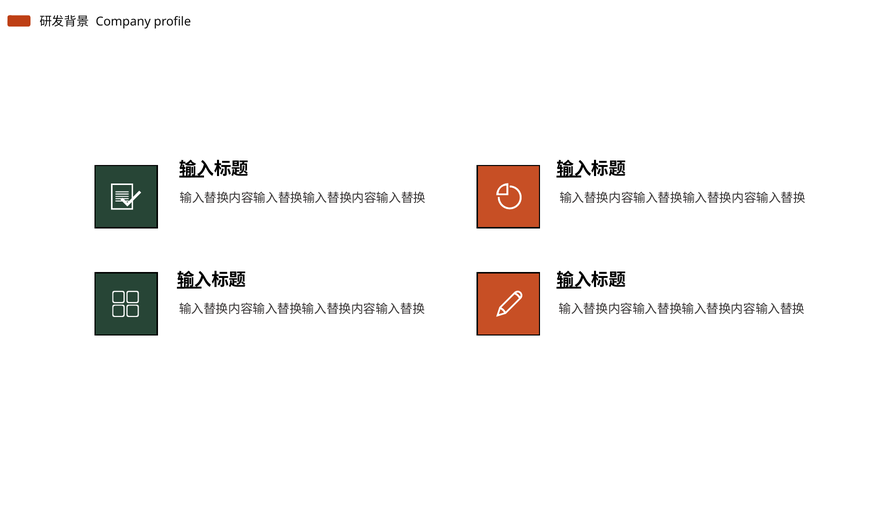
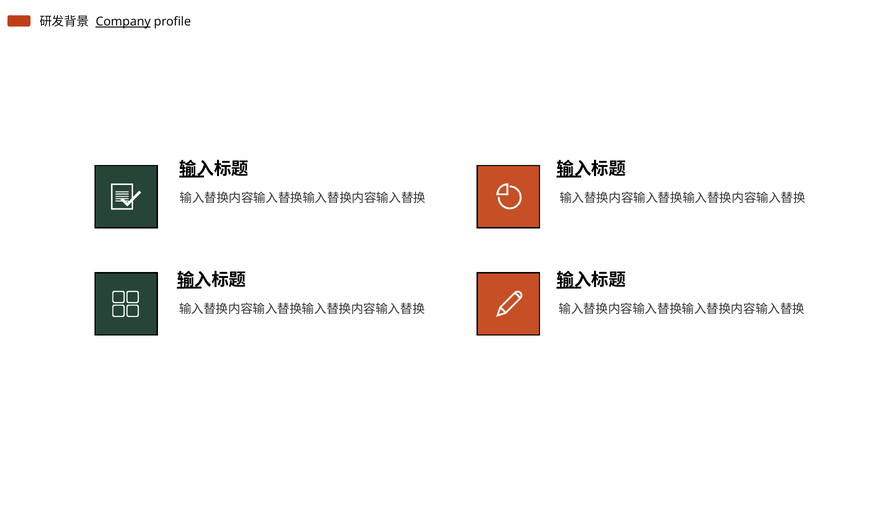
Company underline: none -> present (123, 22)
